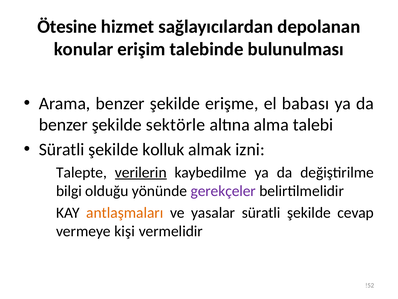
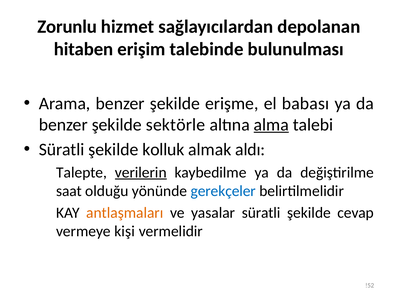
Ötesine: Ötesine -> Zorunlu (67, 27)
konular: konular -> hitaben (84, 49)
alma underline: none -> present (271, 124)
izni: izni -> aldı (250, 149)
bilgi: bilgi -> saat (69, 191)
gerekçeler colour: purple -> blue (223, 191)
